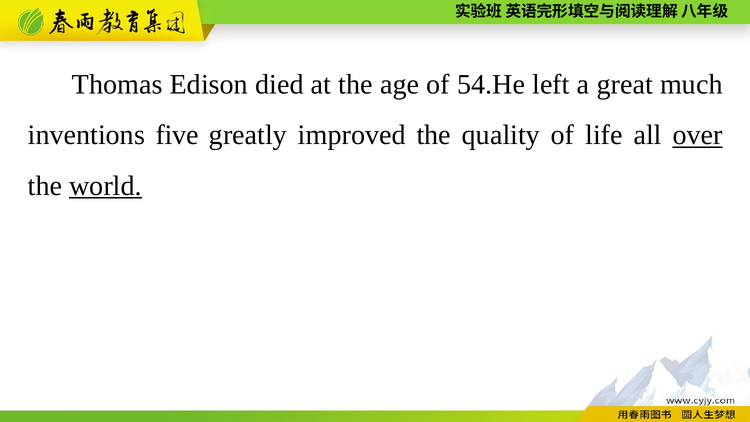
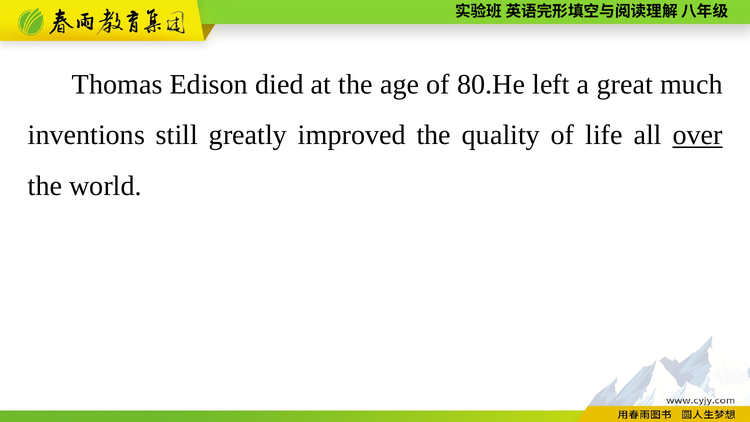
54.He: 54.He -> 80.He (491, 84)
five: five -> still (177, 135)
world underline: present -> none (105, 186)
